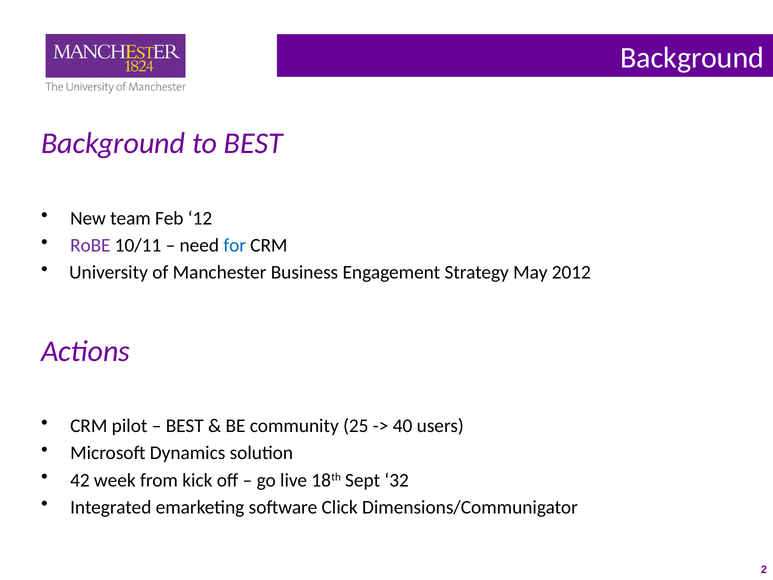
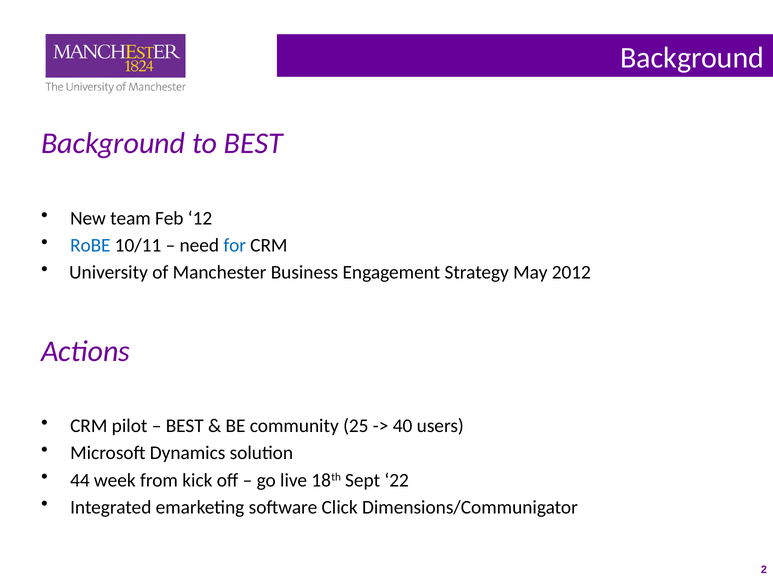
RoBE colour: purple -> blue (90, 245)
42: 42 -> 44 (80, 480)
32: 32 -> 22 (397, 480)
